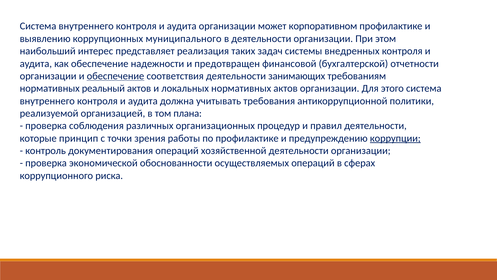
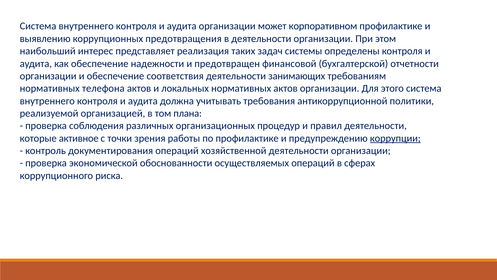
муниципального: муниципального -> предотвращения (184, 39)
внедренных: внедренных -> определены (352, 51)
обеспечение underline: present -> none (116, 76)
реальный: реальный -> телефона (103, 88)
принцип: принцип -> активное (79, 138)
